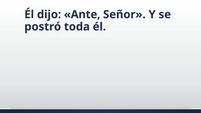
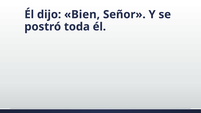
Ante: Ante -> Bien (82, 14)
